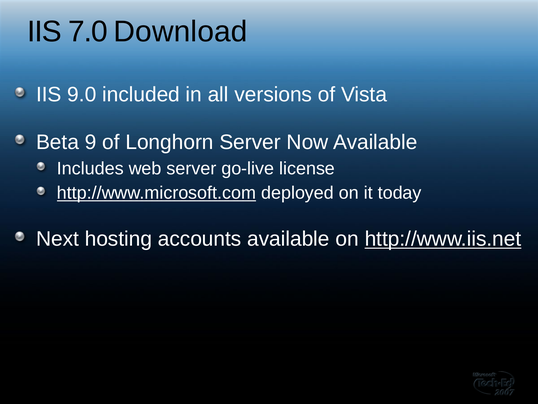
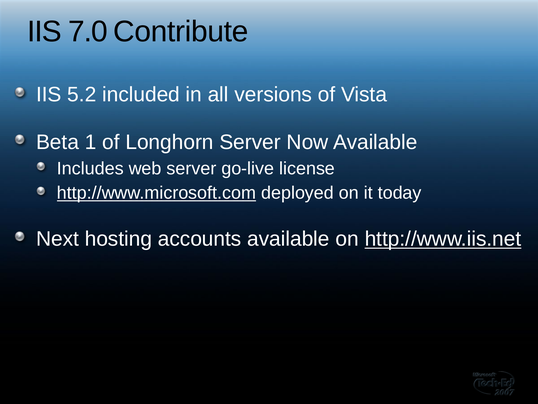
Download: Download -> Contribute (181, 32)
9.0: 9.0 -> 5.2 (82, 94)
9: 9 -> 1 (91, 142)
